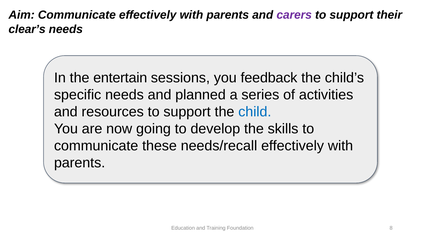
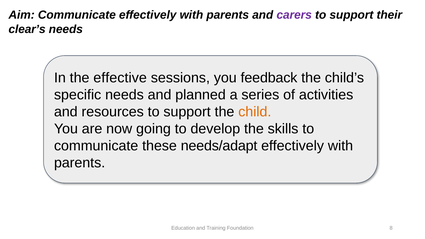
entertain: entertain -> effective (120, 78)
child colour: blue -> orange (255, 112)
needs/recall: needs/recall -> needs/adapt (219, 146)
